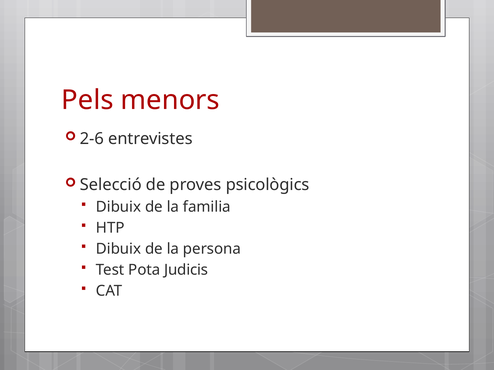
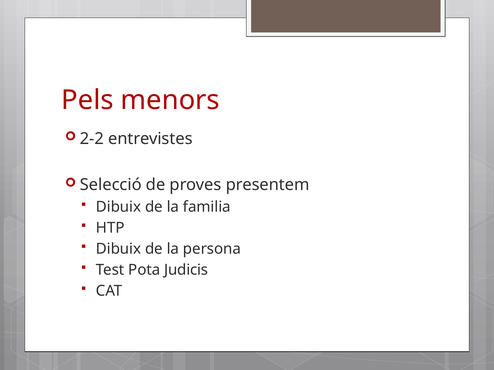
2-6: 2-6 -> 2-2 (92, 139)
psicològics: psicològics -> presentem (268, 185)
